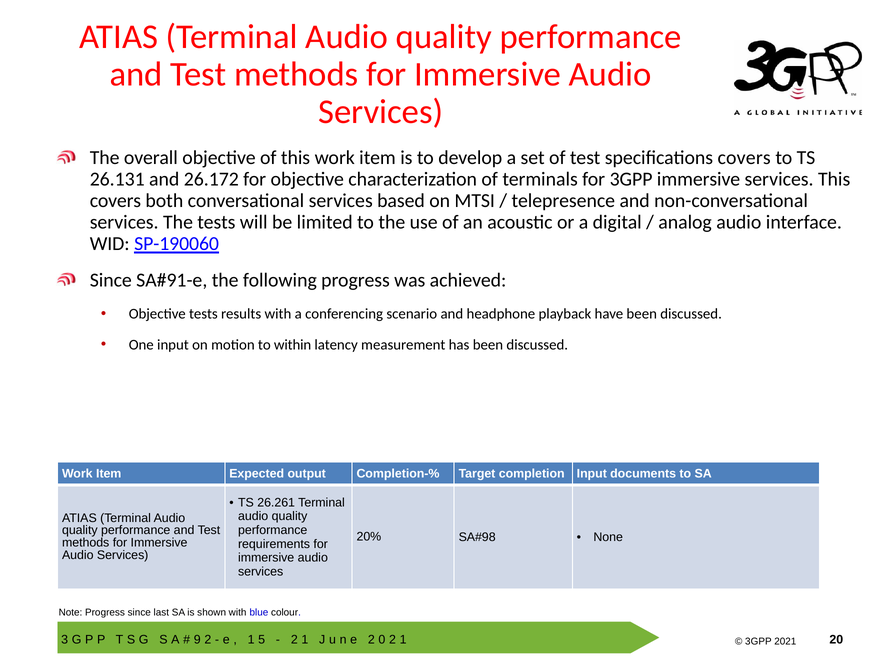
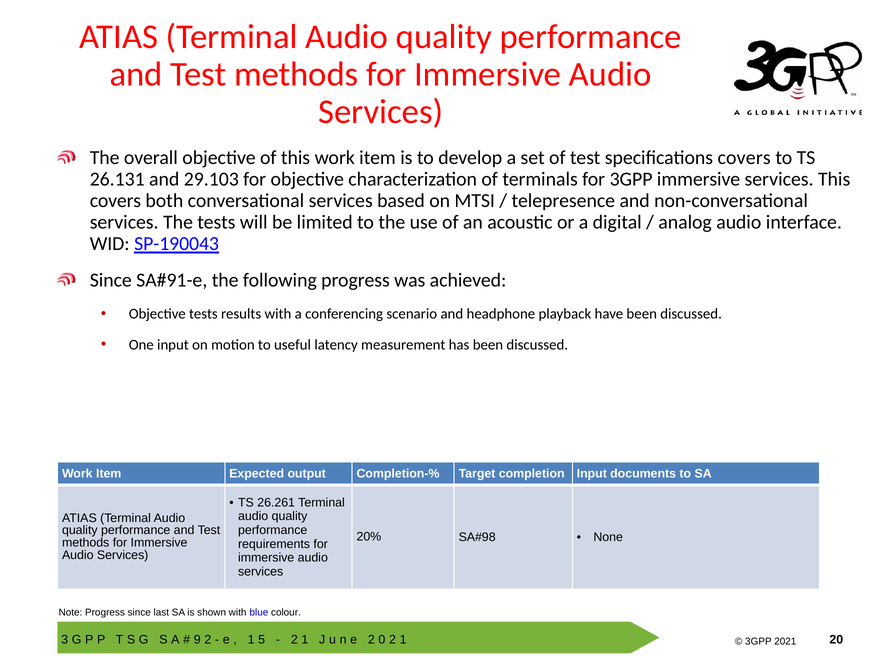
26.172: 26.172 -> 29.103 (211, 179)
SP-190060: SP-190060 -> SP-190043 (177, 244)
within: within -> useful (293, 345)
